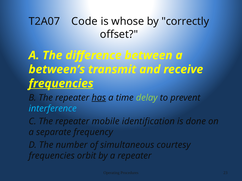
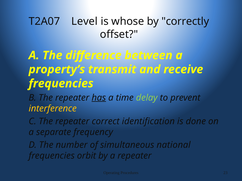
Code: Code -> Level (85, 22)
between’s: between’s -> property’s (57, 70)
frequencies underline: present -> none (61, 84)
interference colour: light blue -> yellow (53, 109)
mobile: mobile -> correct (106, 122)
courtesy: courtesy -> national (174, 145)
